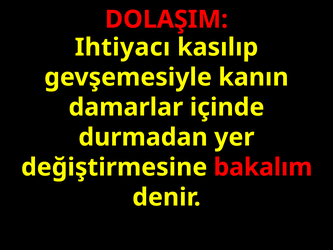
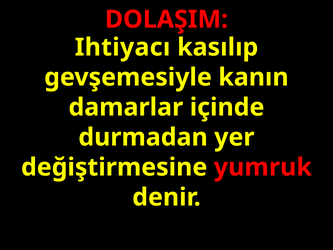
bakalım: bakalım -> yumruk (263, 167)
